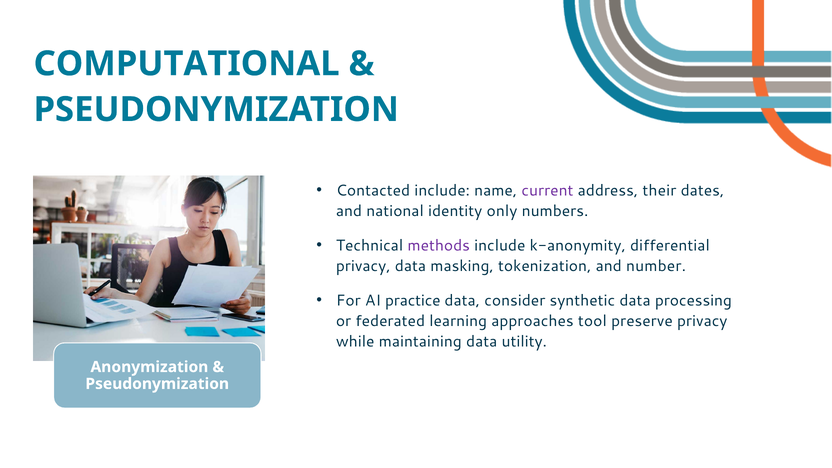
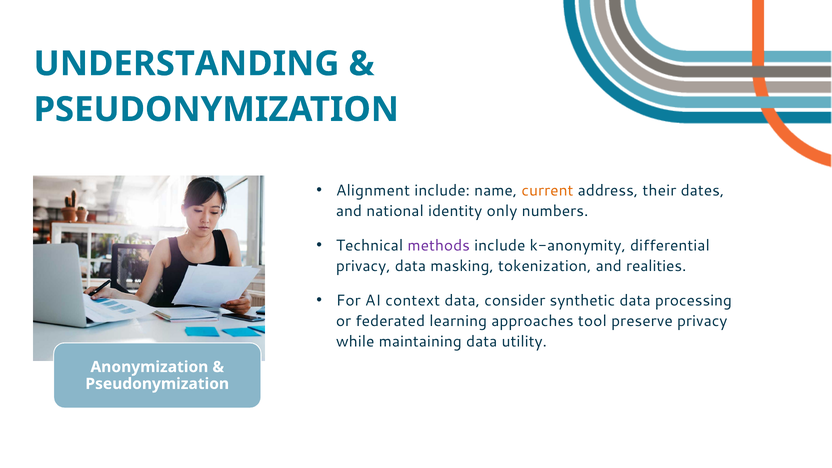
COMPUTATIONAL: COMPUTATIONAL -> UNDERSTANDING (187, 64)
Contacted: Contacted -> Alignment (373, 190)
current colour: purple -> orange (547, 190)
number: number -> realities (656, 266)
practice: practice -> context (413, 301)
